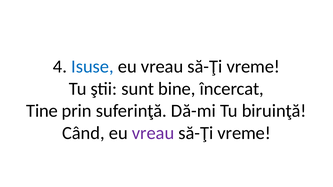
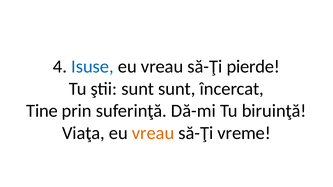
vreme: vreme -> pierde (253, 67)
sunt bine: bine -> sunt (177, 89)
Când: Când -> Viaţa (83, 133)
vreau colour: purple -> orange (153, 133)
